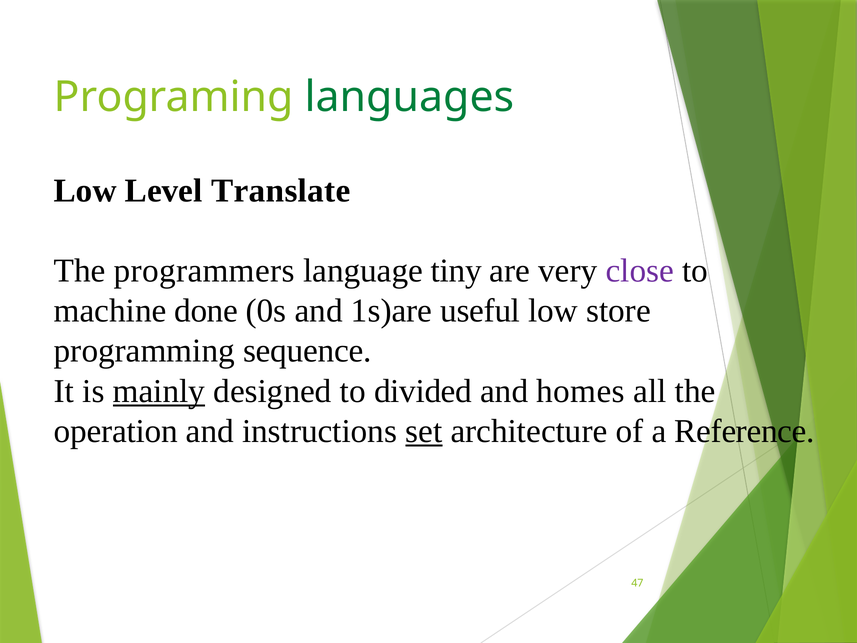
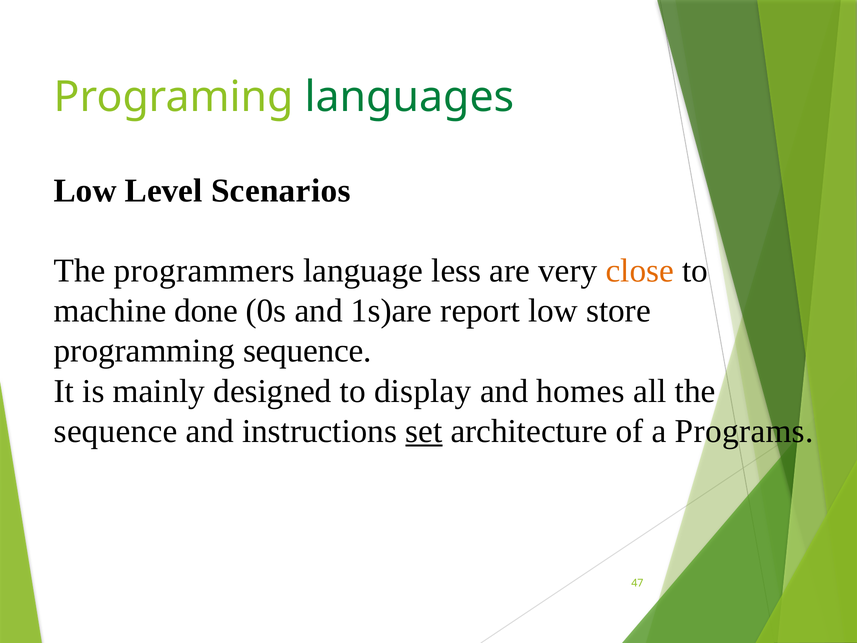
Translate: Translate -> Scenarios (281, 191)
tiny: tiny -> less (456, 271)
close colour: purple -> orange (640, 271)
useful: useful -> report (480, 311)
mainly underline: present -> none (159, 391)
divided: divided -> display (423, 391)
operation: operation -> sequence (116, 431)
Reference: Reference -> Programs (744, 431)
